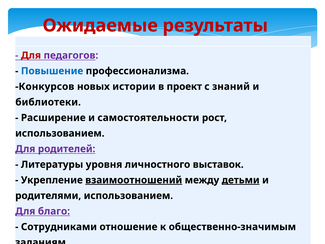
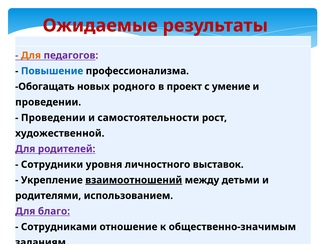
Для colour: red -> orange (31, 55)
Конкурсов: Конкурсов -> Обогащать (45, 86)
новых истории: истории -> родного (134, 86)
с знаний: знаний -> умение (231, 86)
библиотеки: библиотеки -> проведении (48, 102)
Расширение: Расширение -> Проведении (53, 118)
использованием: использованием -> художественной (60, 133)
Литературы: Литературы -> Сотрудники (52, 164)
детьми underline: present -> none (241, 180)
